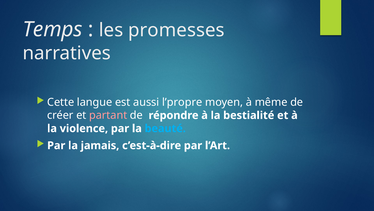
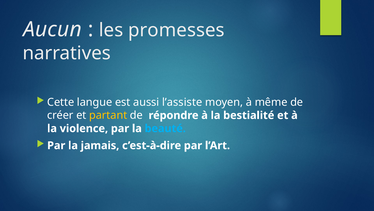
Temps: Temps -> Aucun (52, 29)
l’propre: l’propre -> l’assiste (182, 102)
partant colour: pink -> yellow (108, 115)
